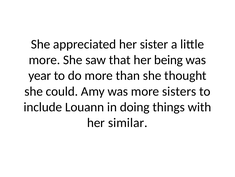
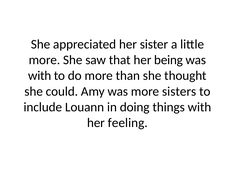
year: year -> with (40, 75)
similar: similar -> feeling (128, 122)
